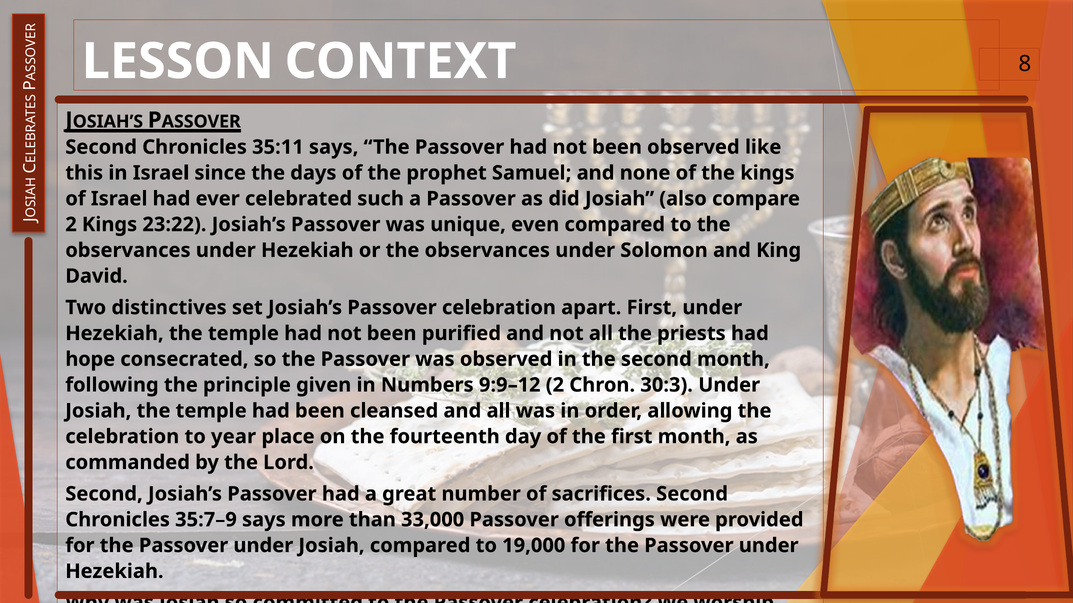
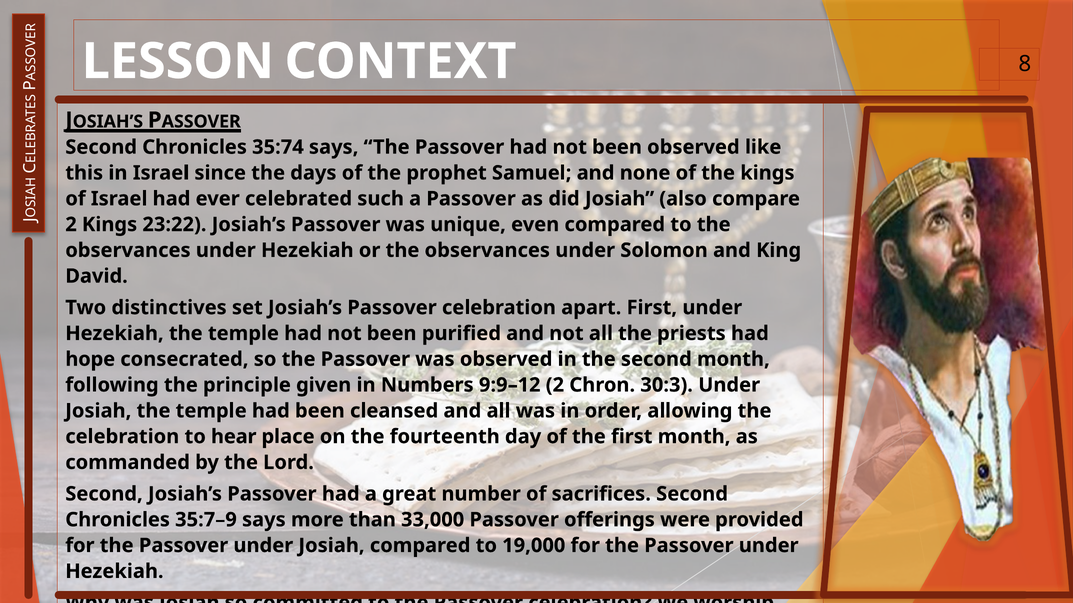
35:11: 35:11 -> 35:74 (278, 147)
year: year -> hear (234, 437)
